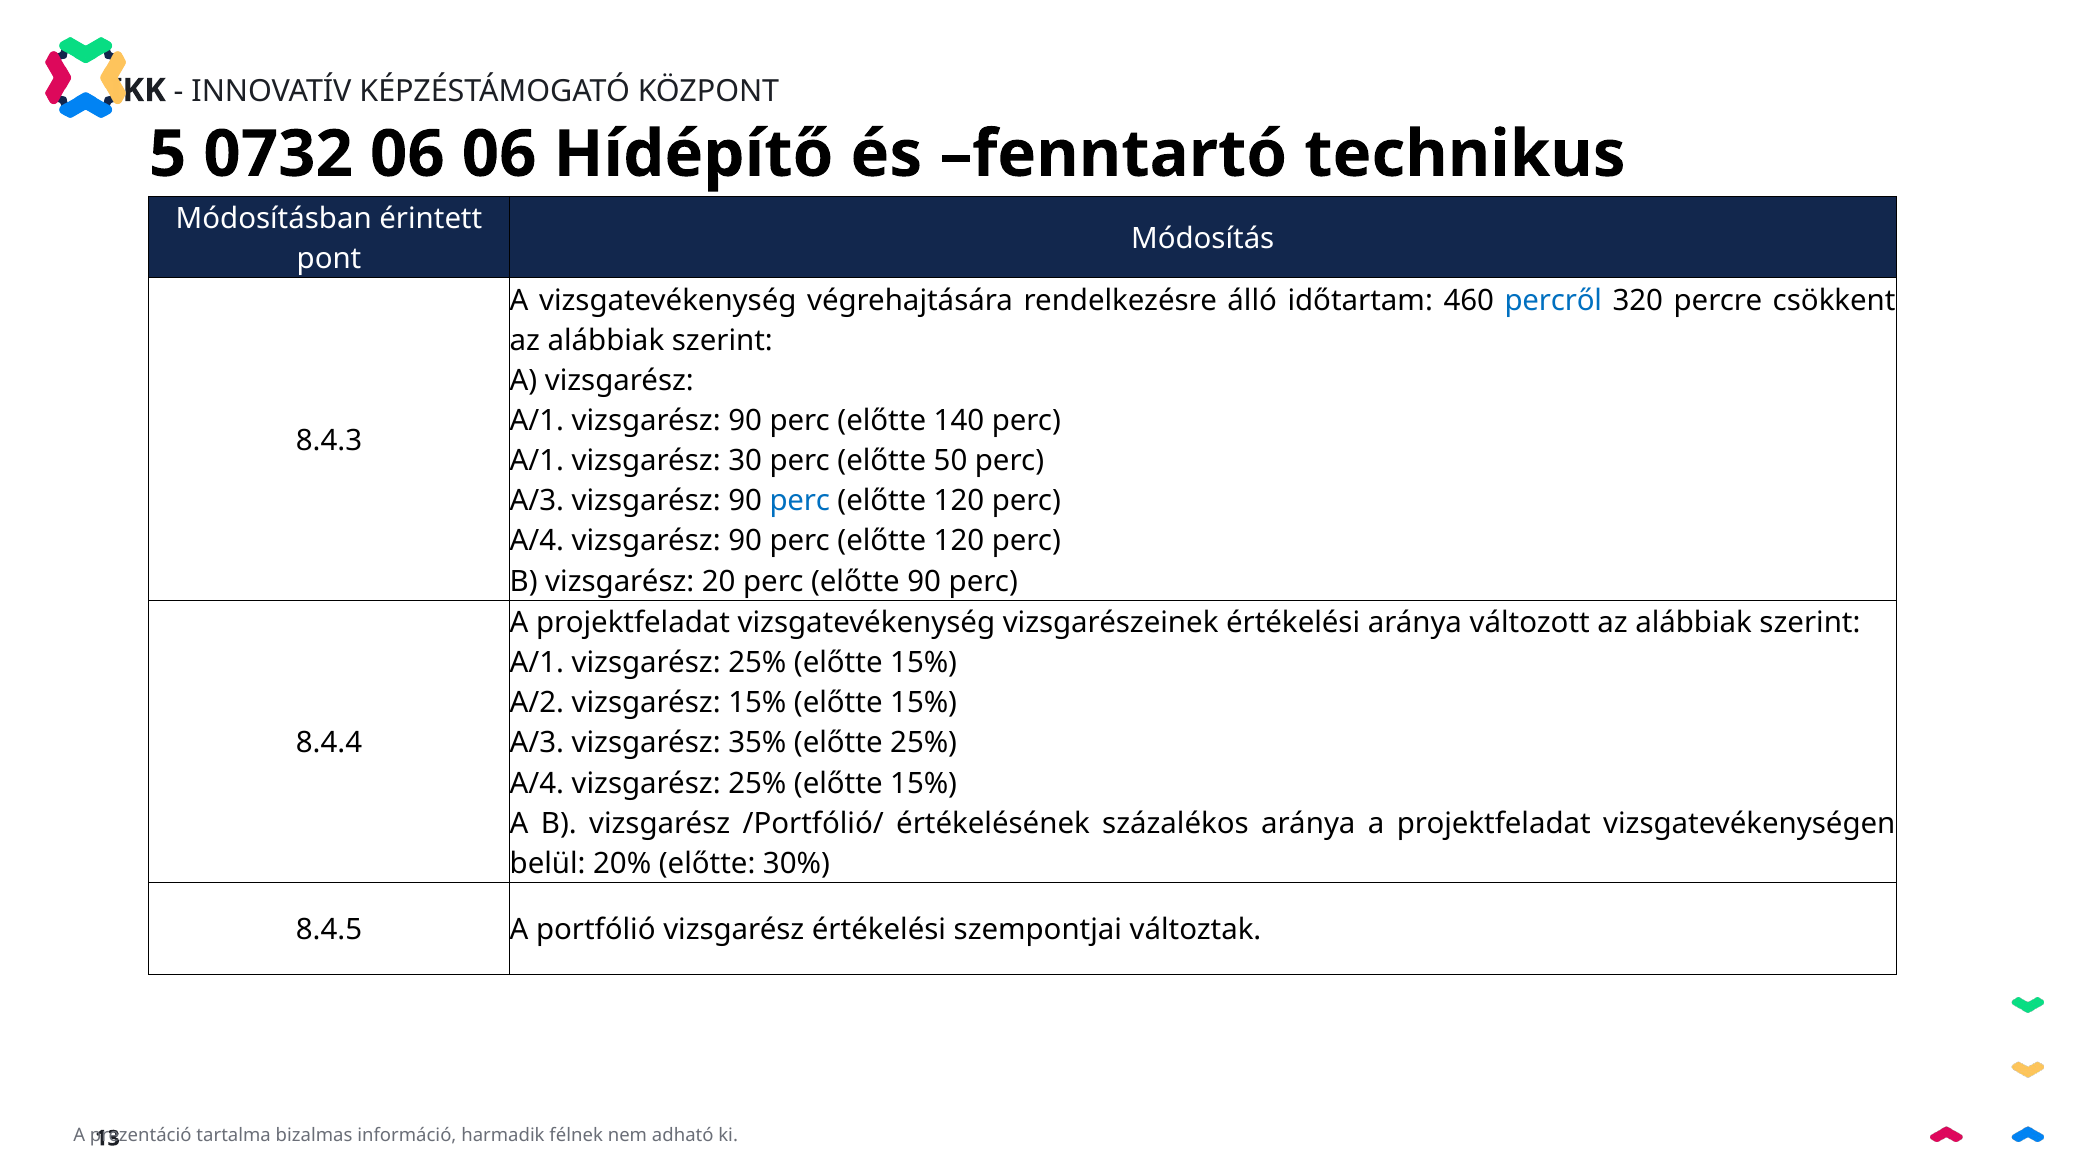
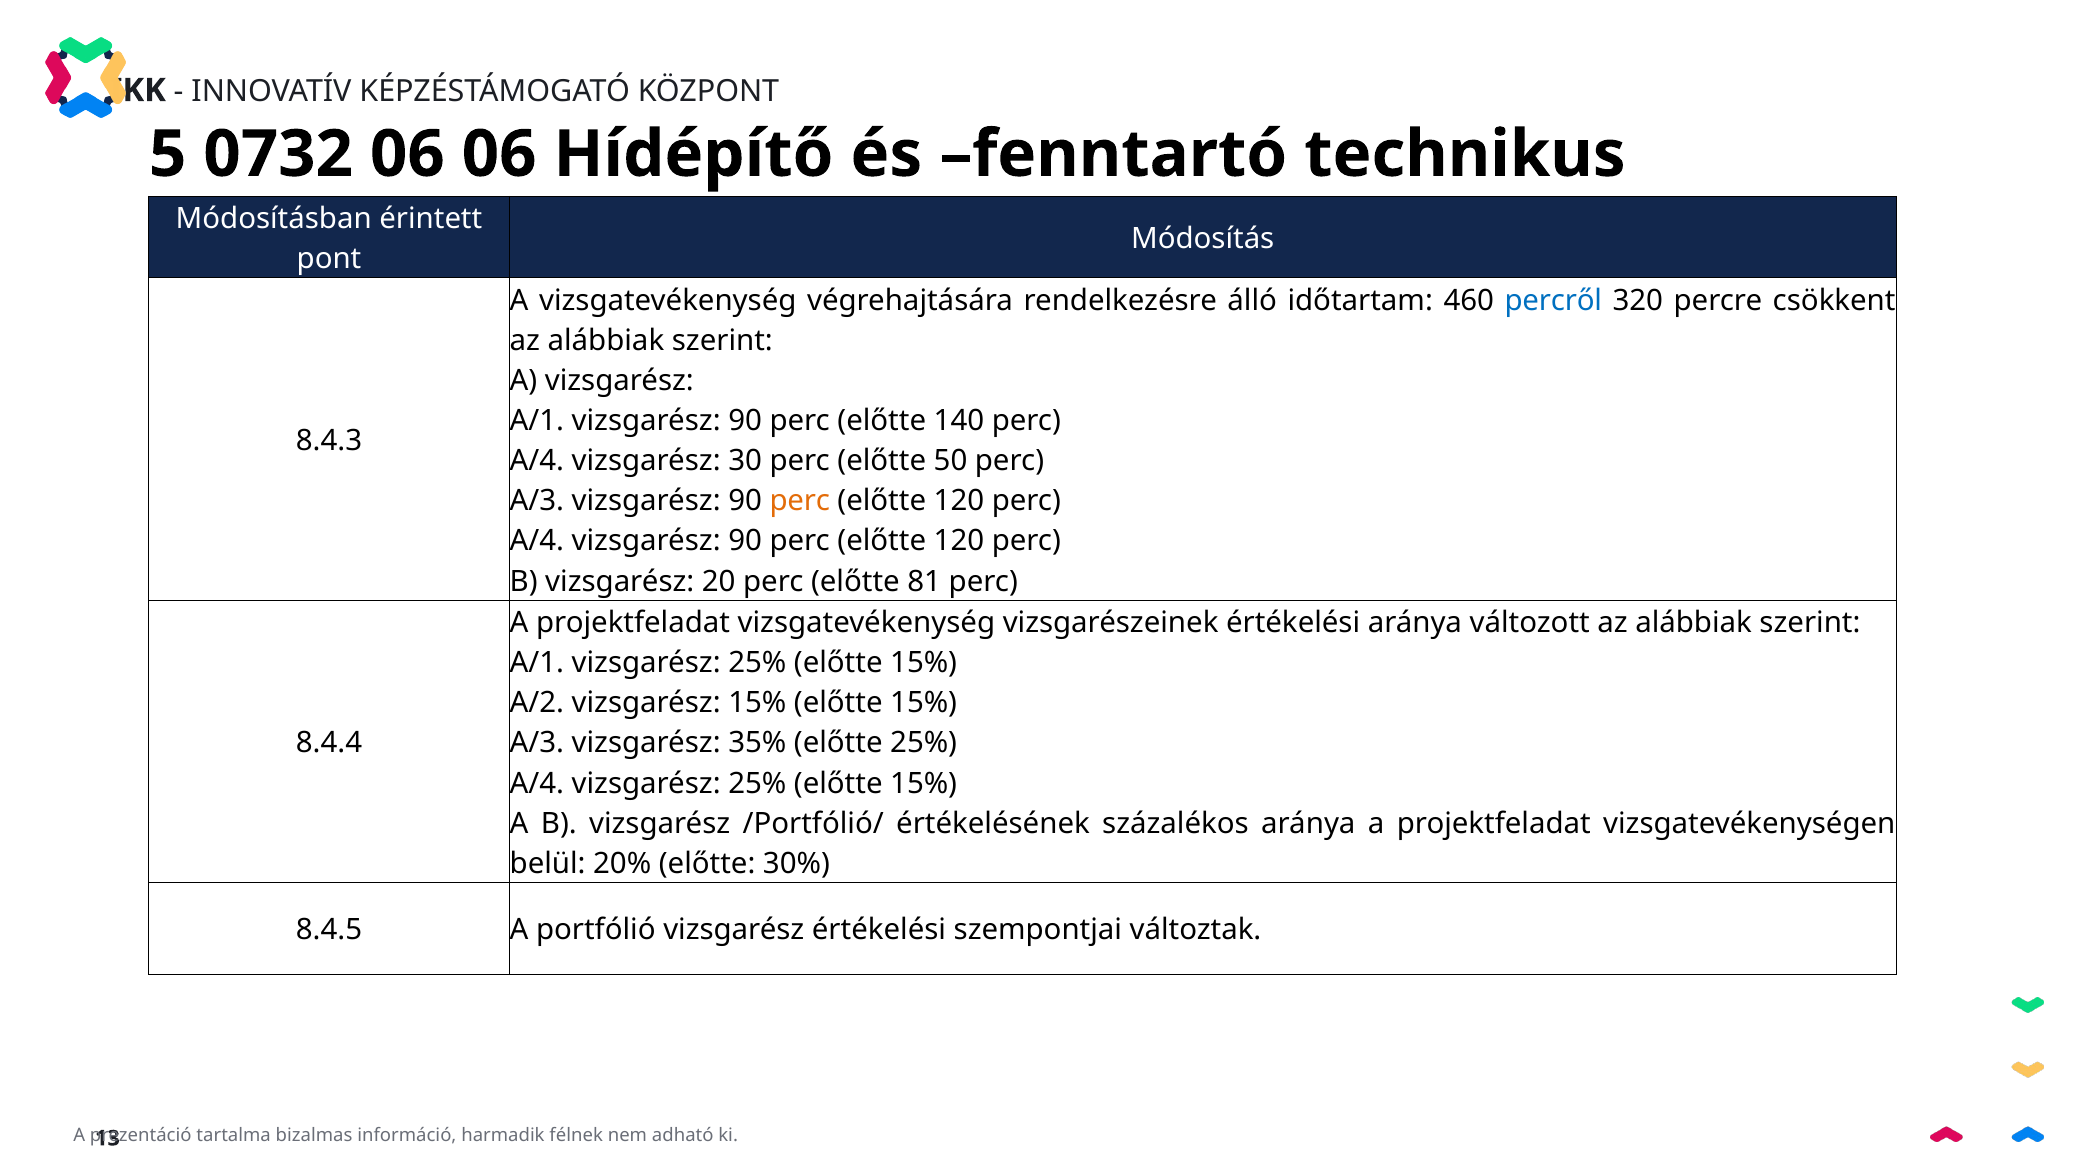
A/1: A/1 -> A/4 (537, 461)
perc colour: blue -> orange (800, 501)
előtte 90: 90 -> 81 (924, 582)
